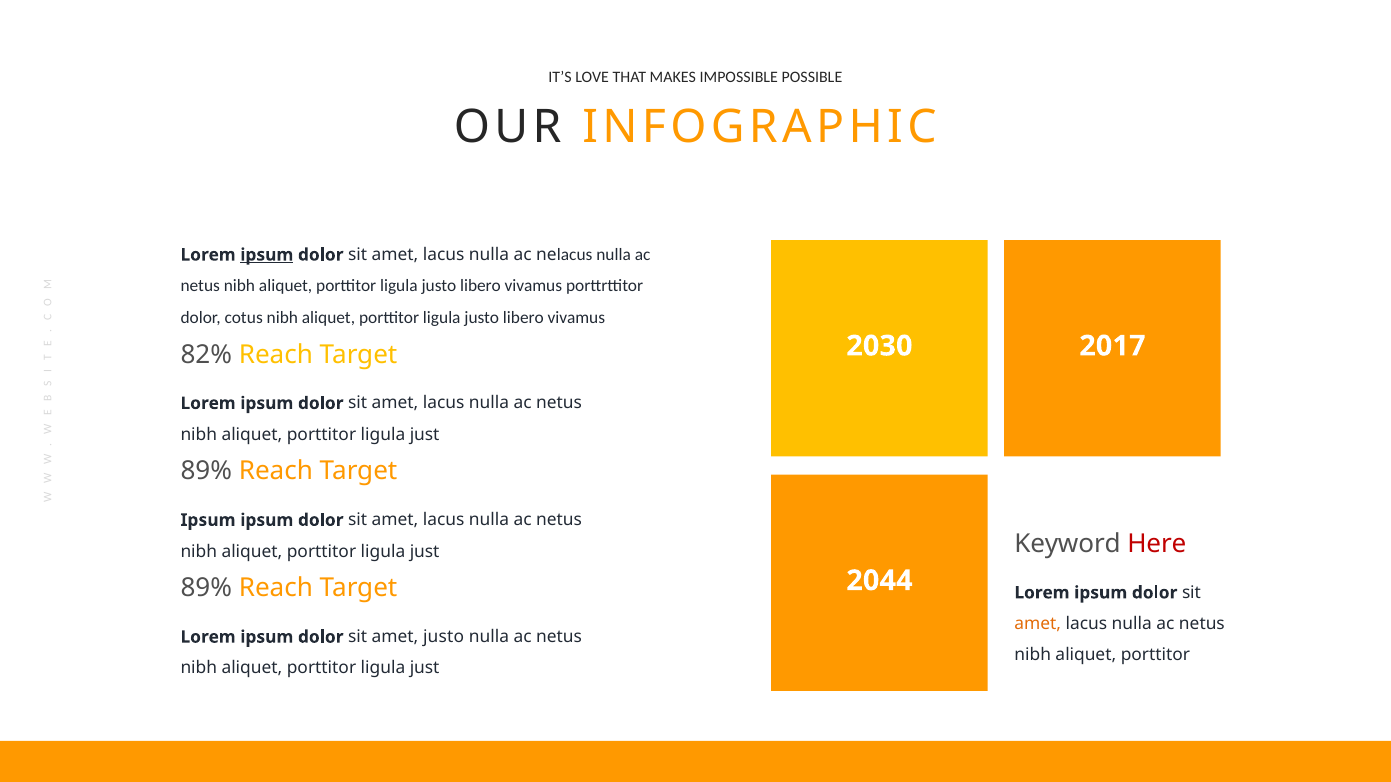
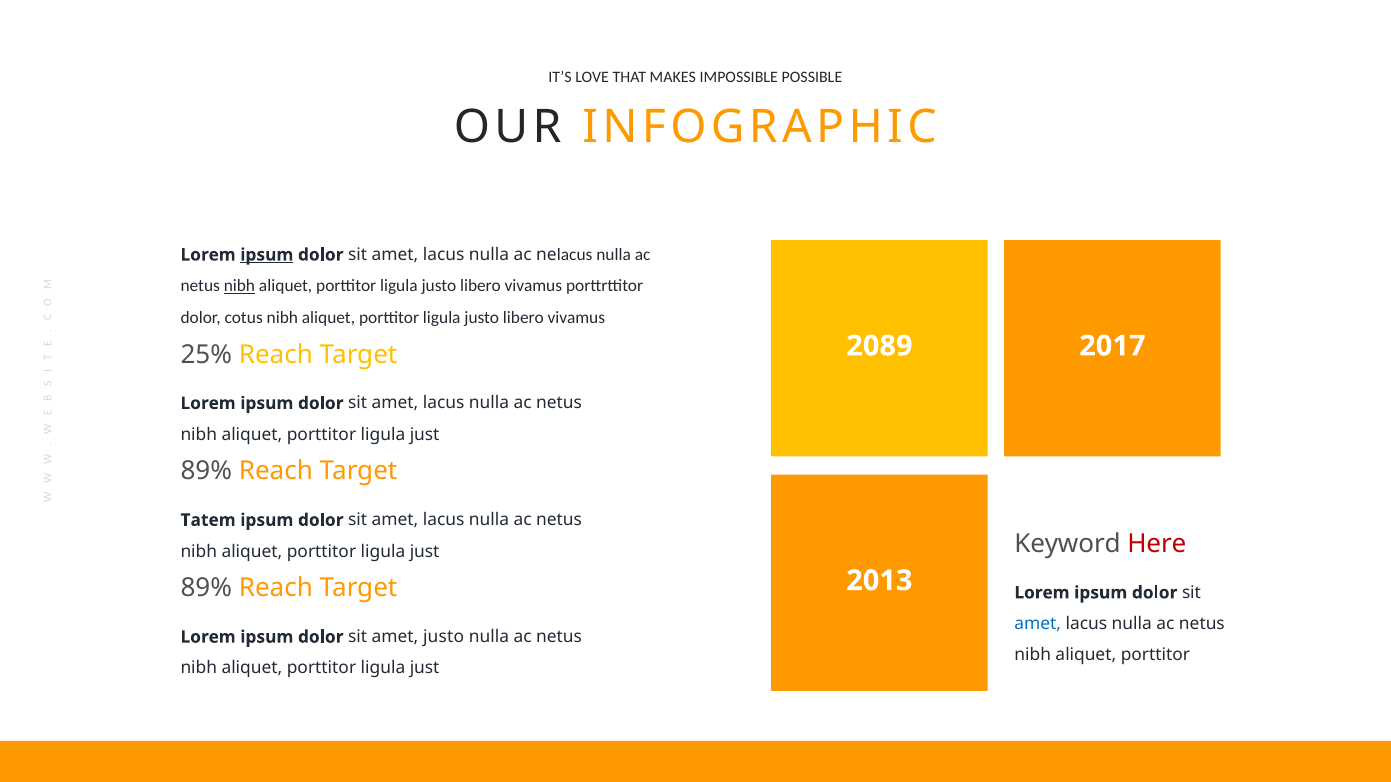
nibh underline: none -> present (239, 286)
2030: 2030 -> 2089 (879, 346)
82%: 82% -> 25% (206, 355)
Ipsum: Ipsum -> Tatem (208, 520)
2044: 2044 -> 2013 (879, 581)
amet colour: orange -> blue (1038, 624)
